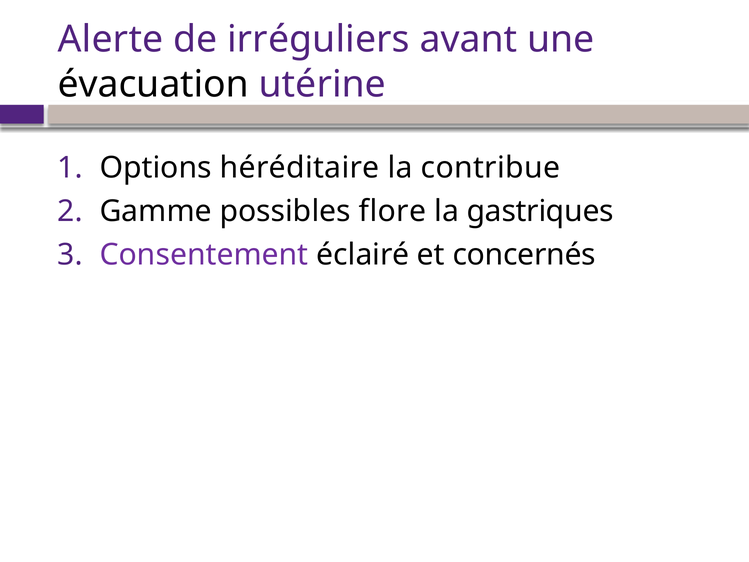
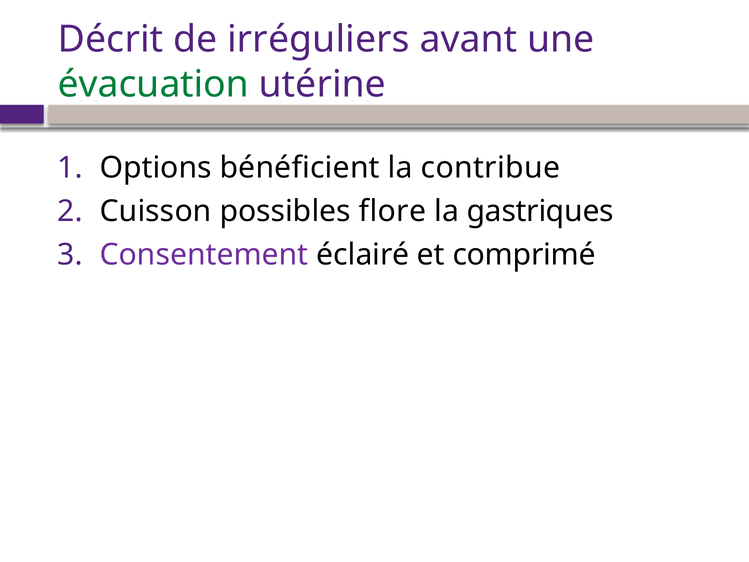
Alerte: Alerte -> Décrit (111, 39)
évacuation colour: black -> green (153, 84)
héréditaire: héréditaire -> bénéficient (300, 168)
Gamme: Gamme -> Cuisson (156, 211)
concernés: concernés -> comprimé (524, 254)
